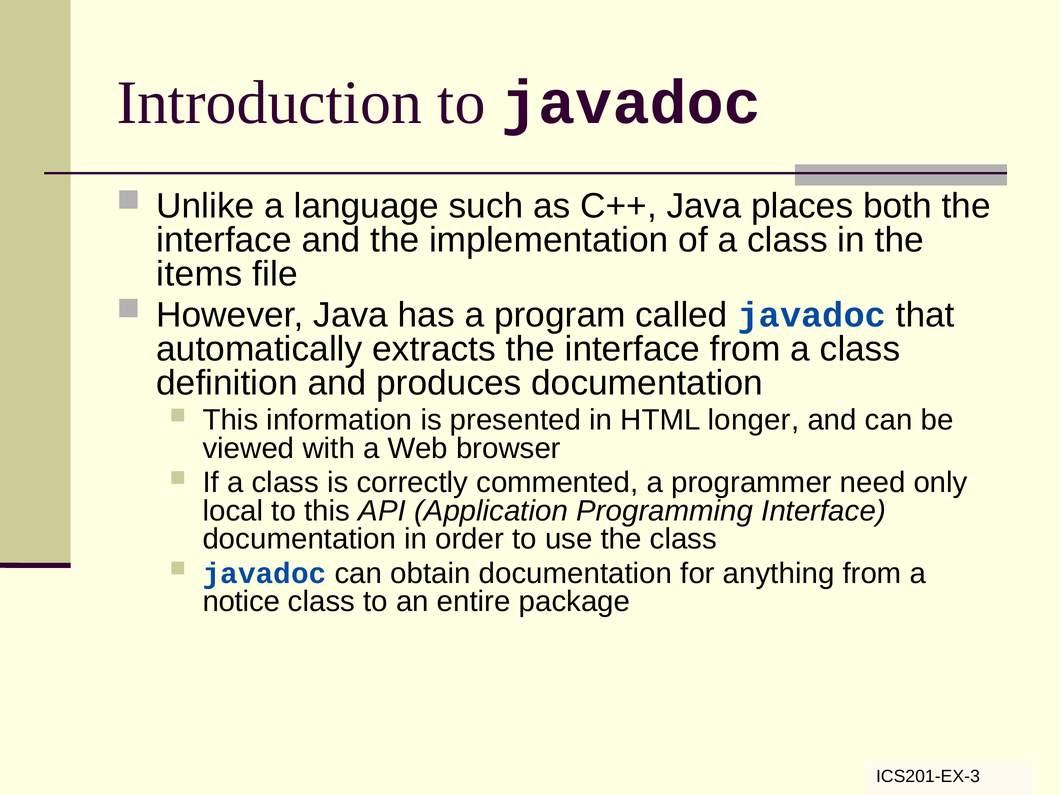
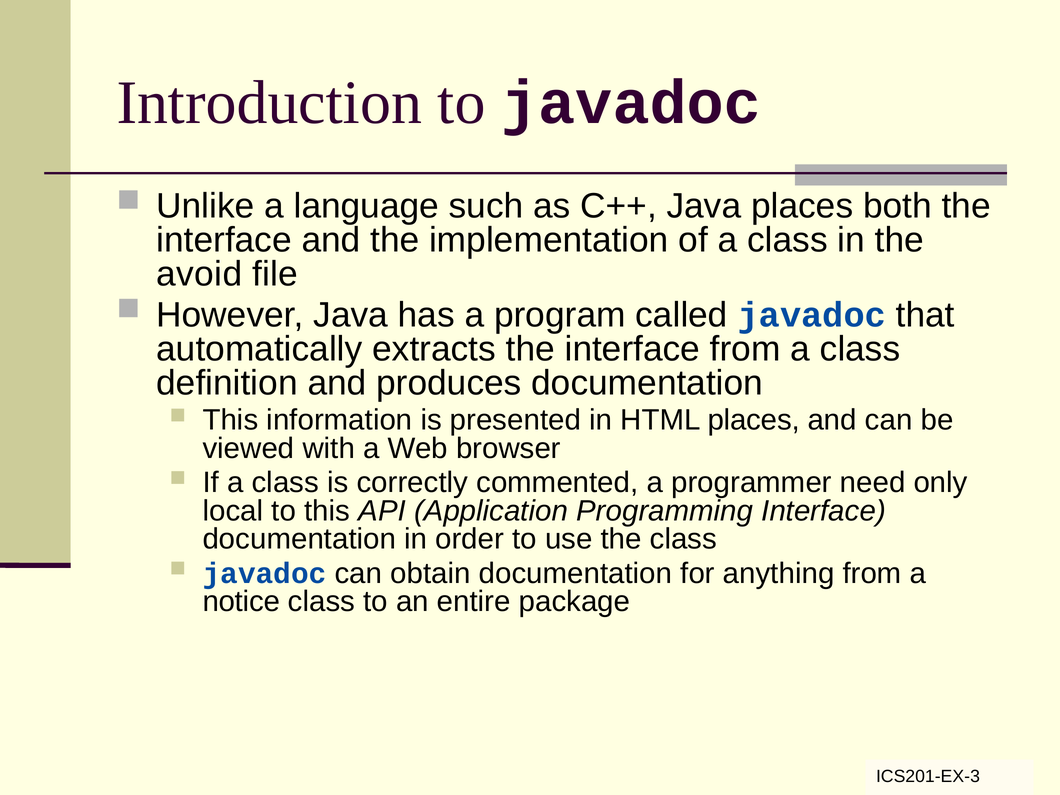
items: items -> avoid (199, 274)
HTML longer: longer -> places (754, 420)
